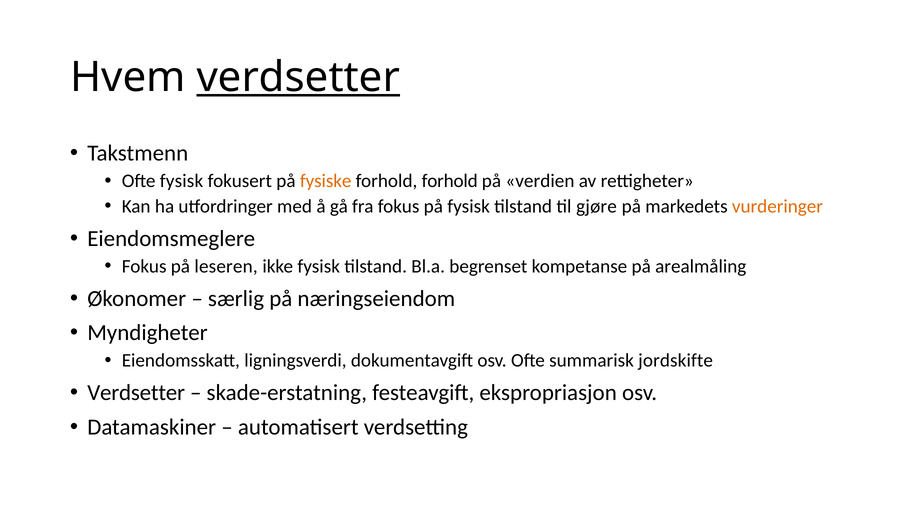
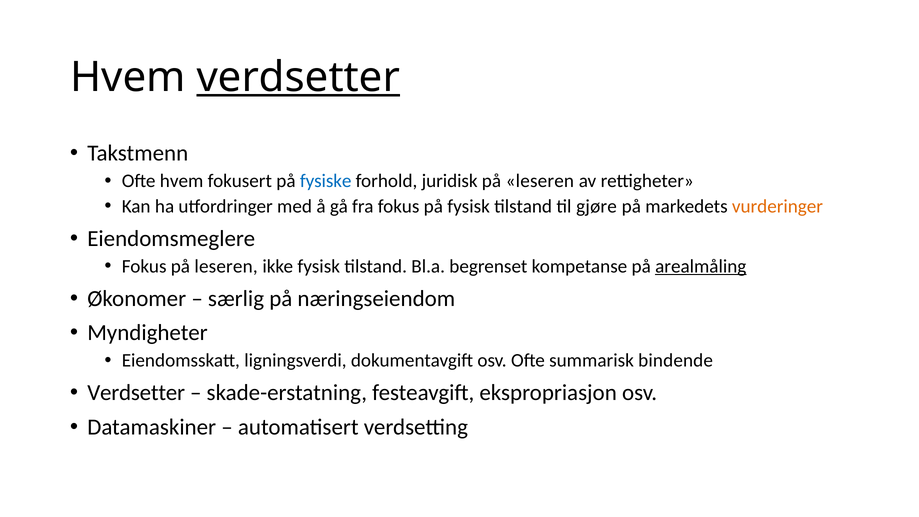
Ofte fysisk: fysisk -> hvem (182, 181)
fysiske colour: orange -> blue (326, 181)
forhold forhold: forhold -> juridisk (450, 181)
verdien: verdien -> leseren (540, 181)
arealmåling underline: none -> present (701, 266)
jordskifte: jordskifte -> bindende (676, 360)
